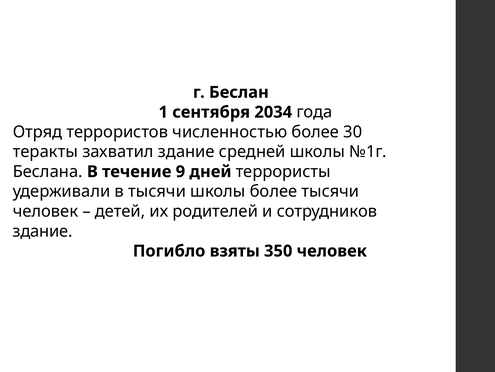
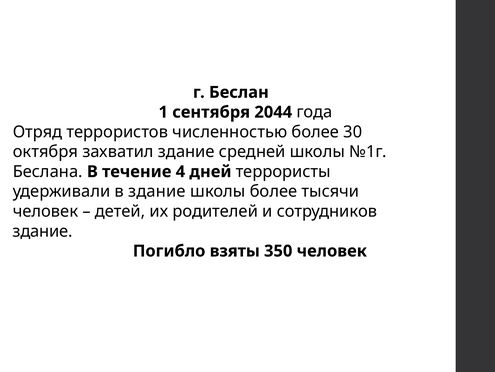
2034: 2034 -> 2044 (273, 112)
теракты: теракты -> октября (45, 152)
9: 9 -> 4 (180, 171)
в тысячи: тысячи -> здание (157, 191)
